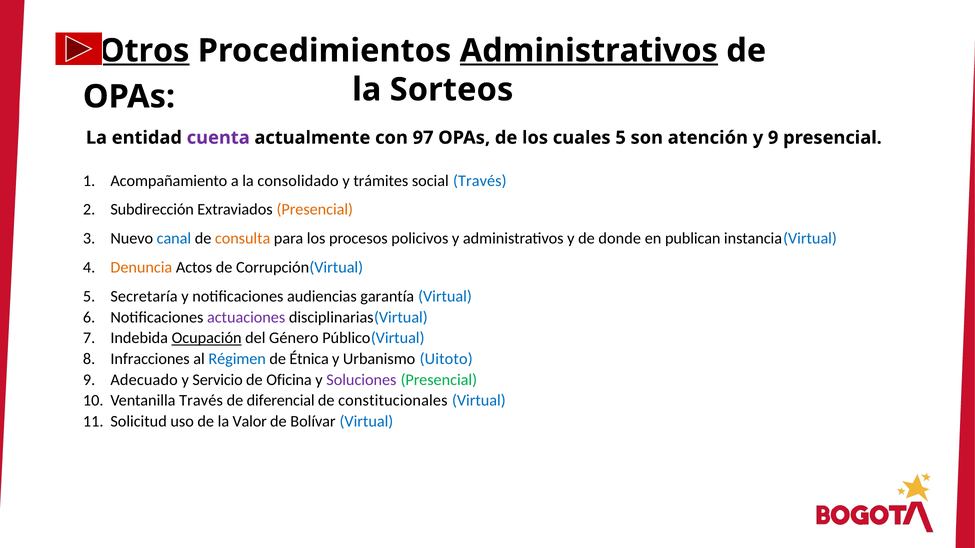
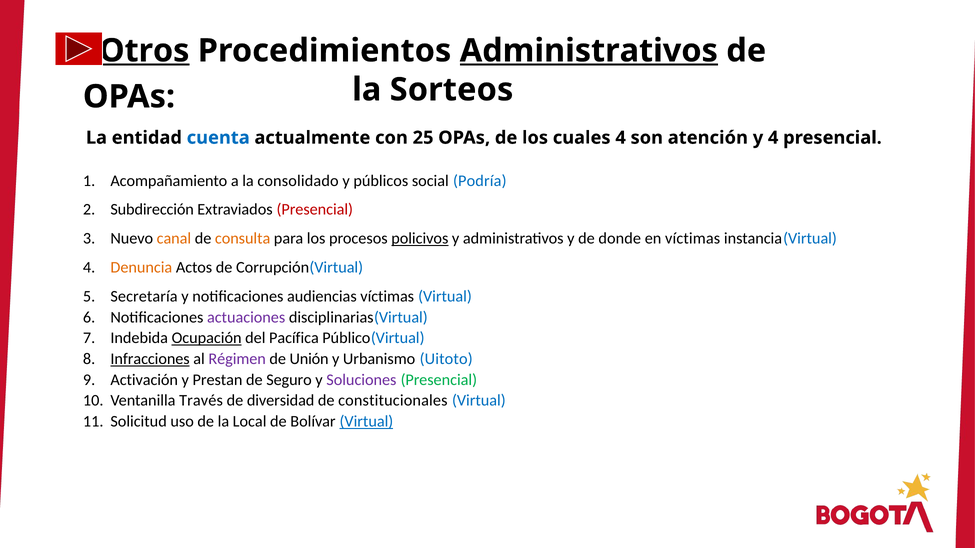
cuenta colour: purple -> blue (218, 138)
97: 97 -> 25 (423, 138)
cuales 5: 5 -> 4 (621, 138)
y 9: 9 -> 4 (773, 138)
trámites: trámites -> públicos (381, 181)
social Través: Través -> Podría (480, 181)
Presencial colour: orange -> red (315, 210)
canal colour: blue -> orange (174, 239)
policivos underline: none -> present (420, 239)
en publican: publican -> víctimas (693, 239)
audiencias garantía: garantía -> víctimas (387, 297)
Género: Género -> Pacífica (294, 338)
Infracciones underline: none -> present (150, 359)
Régimen colour: blue -> purple (237, 359)
Étnica: Étnica -> Unión (309, 359)
Adecuado: Adecuado -> Activación (144, 380)
Servicio: Servicio -> Prestan (218, 380)
Oficina: Oficina -> Seguro (289, 380)
diferencial: diferencial -> diversidad (281, 401)
Valor: Valor -> Local (250, 422)
Virtual underline: none -> present (366, 422)
